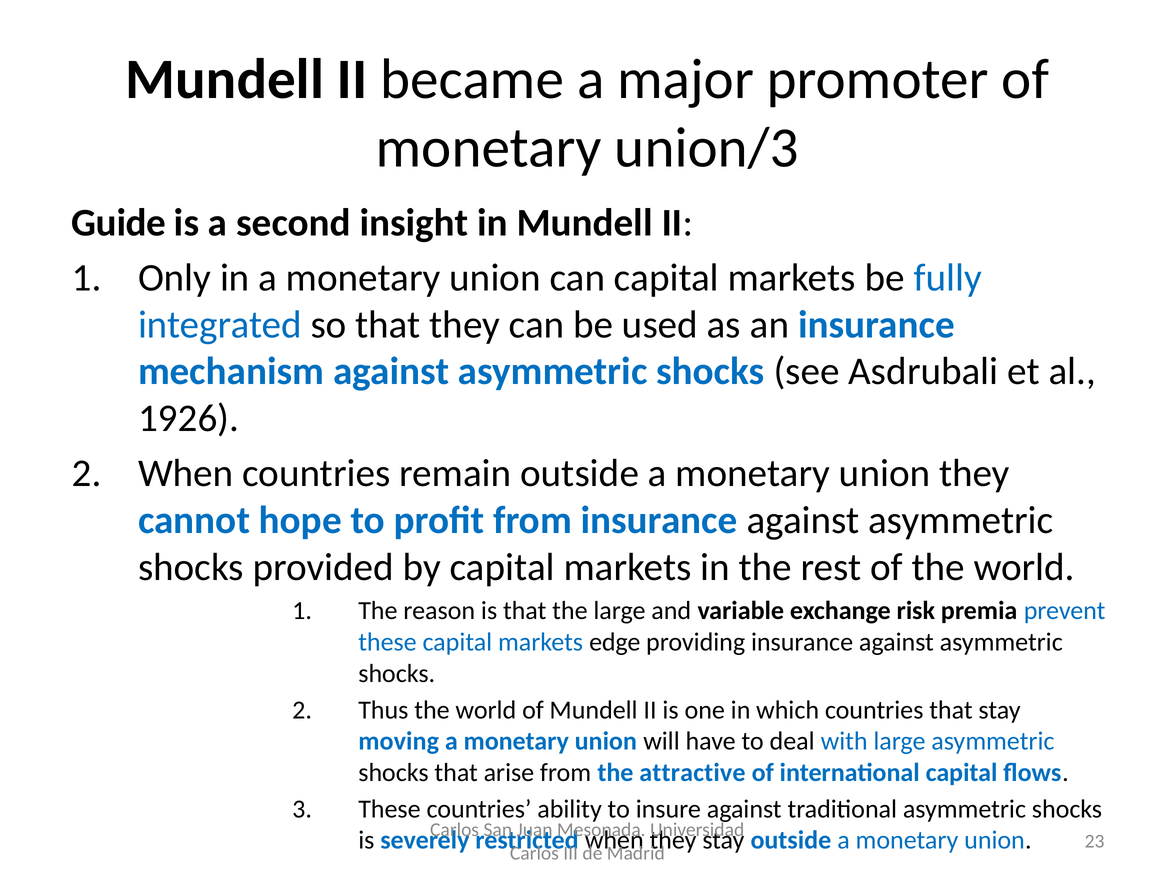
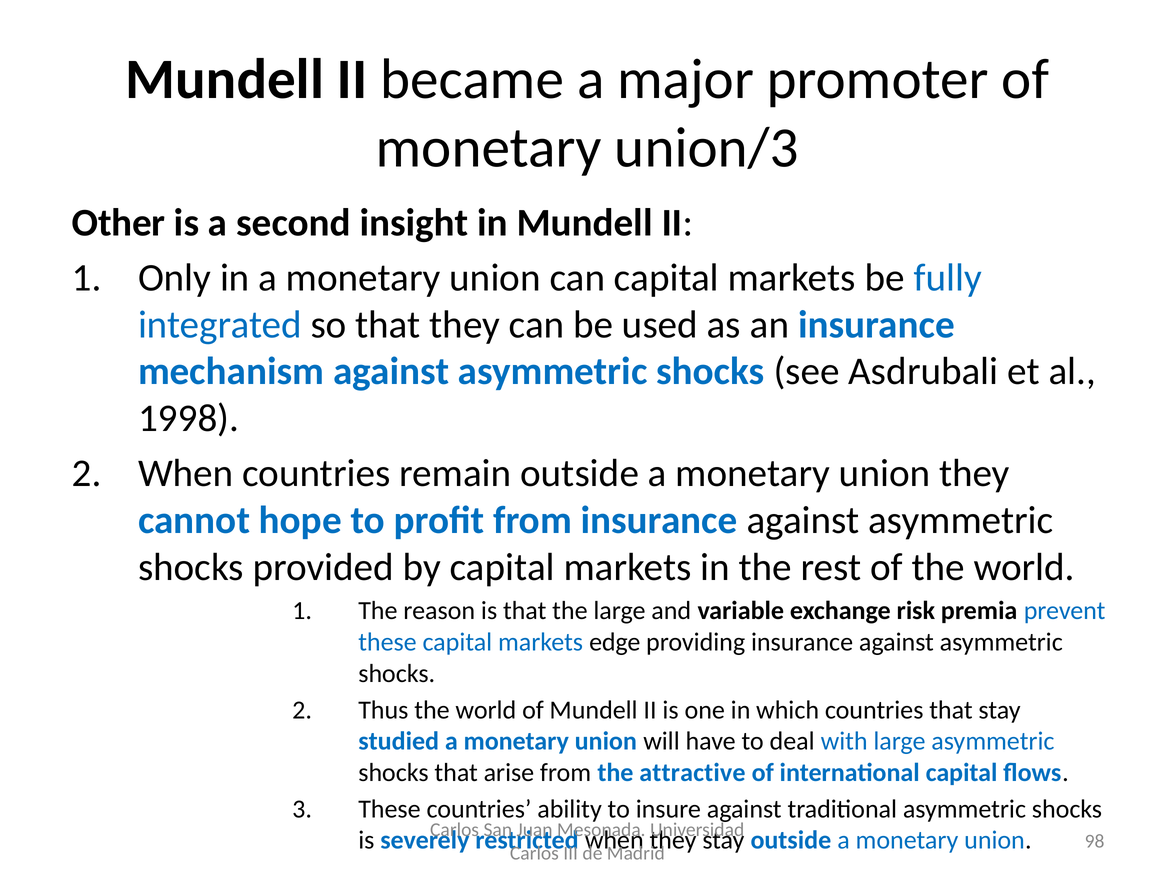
Guide: Guide -> Other (119, 223)
1926: 1926 -> 1998 (189, 419)
moving: moving -> studied (399, 741)
23: 23 -> 98 (1095, 841)
